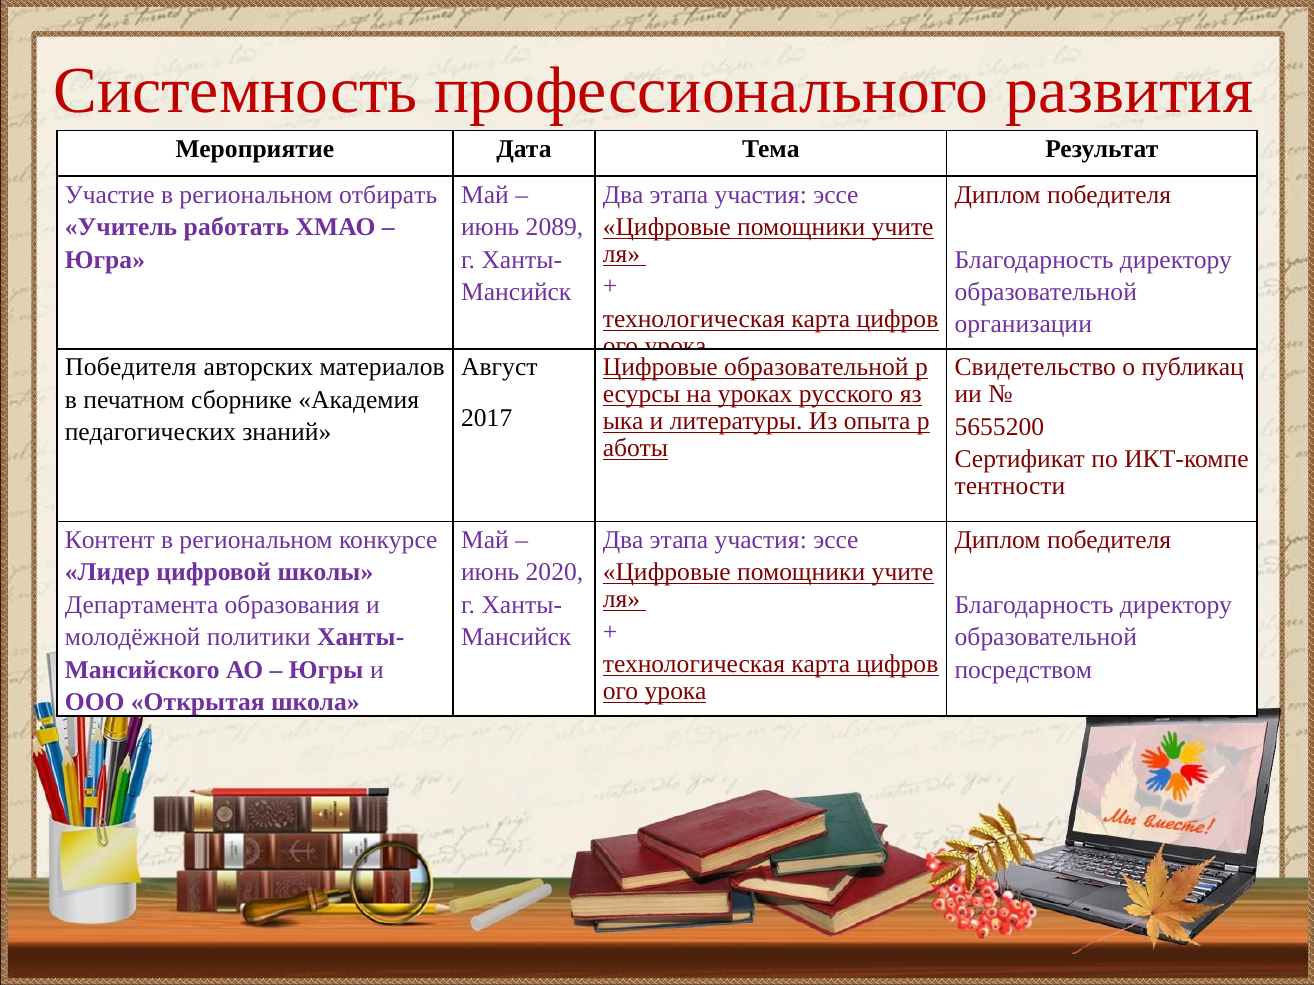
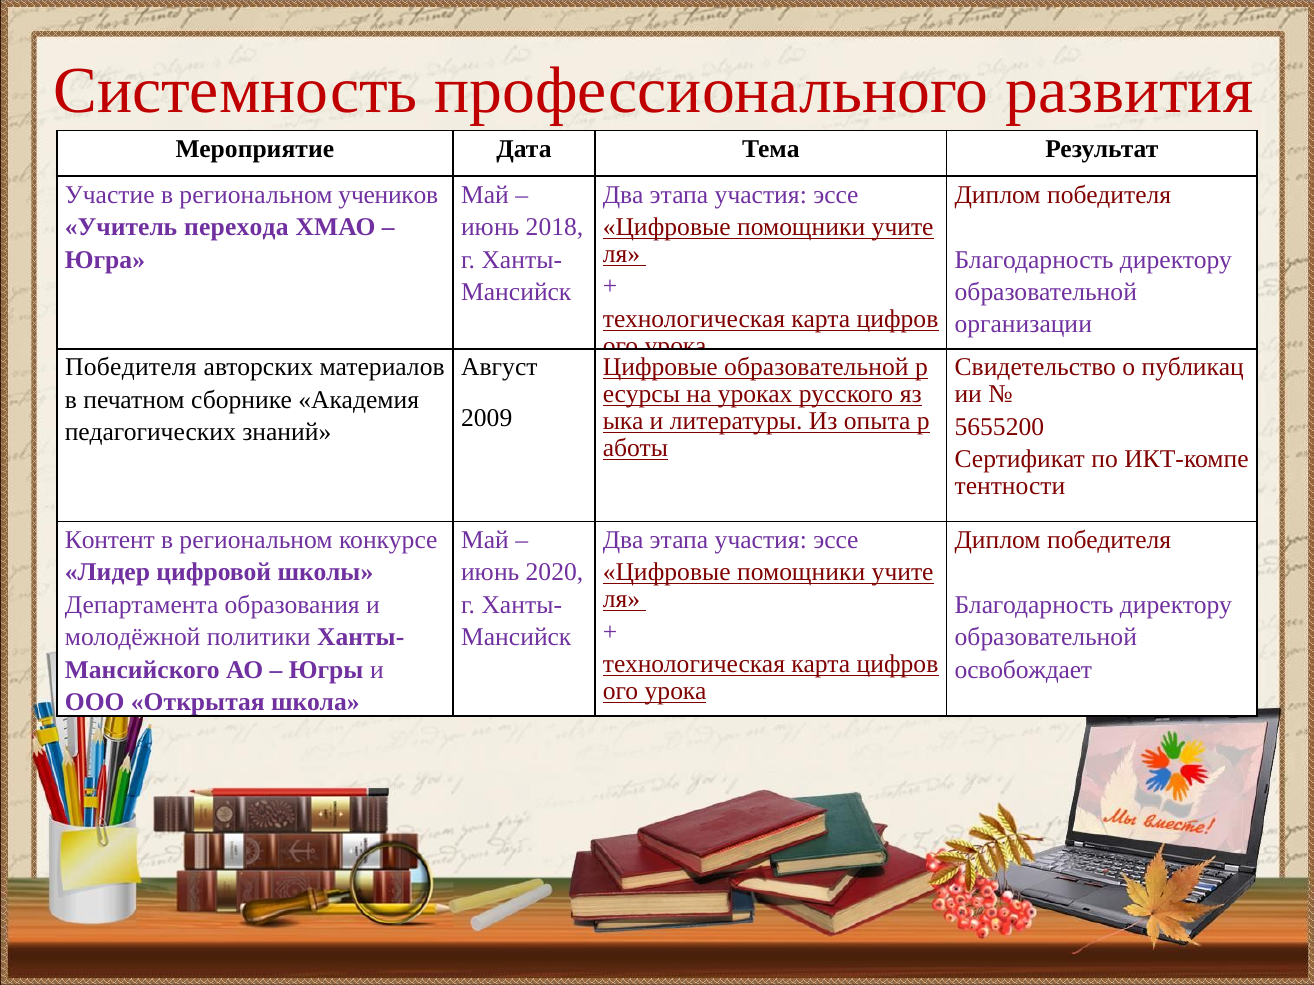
отбирать: отбирать -> учеников (388, 195)
работать: работать -> перехода (236, 227)
2089: 2089 -> 2018 (555, 227)
2017: 2017 -> 2009 (487, 418)
посредством: посредством -> освобождает (1023, 670)
